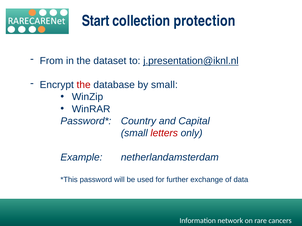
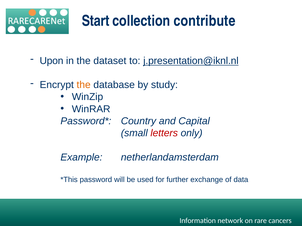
protection: protection -> contribute (204, 21)
From: From -> Upon (52, 61)
the colour: red -> orange (84, 85)
by small: small -> study (164, 85)
